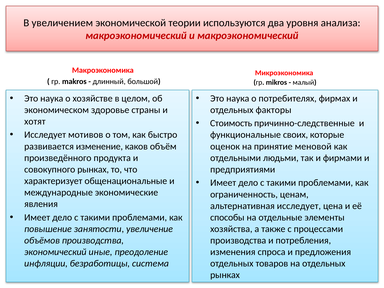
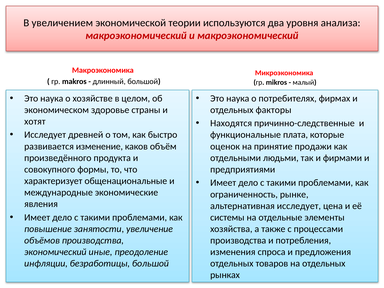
Стоимость: Стоимость -> Находятся (231, 123)
мотивов: мотивов -> древней (86, 135)
своих: своих -> плата (296, 135)
меновой: меновой -> продажи (313, 146)
совокупного рынках: рынках -> формы (93, 169)
ценам: ценам -> рынке (294, 194)
способы: способы -> системы (227, 217)
безработицы система: система -> большой (150, 263)
